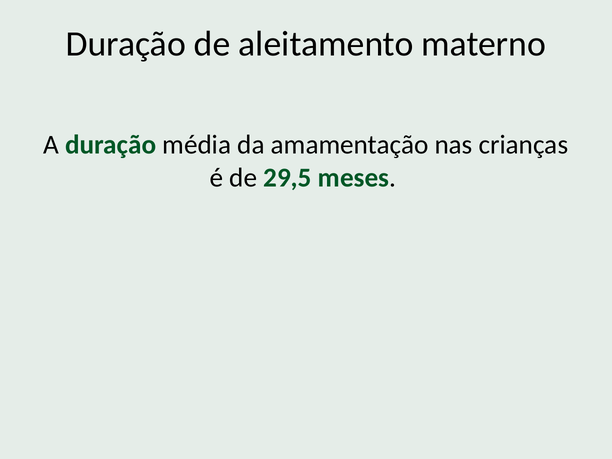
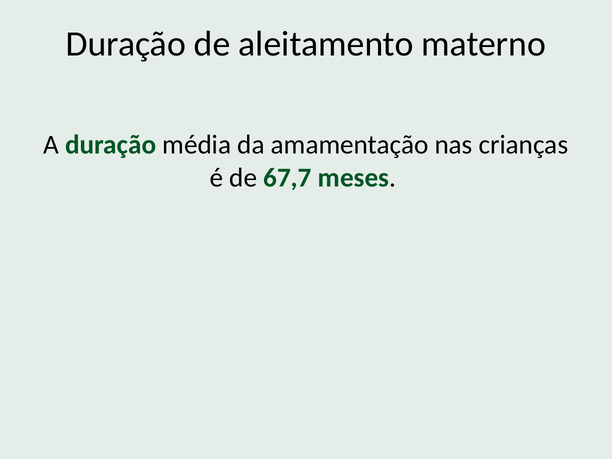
29,5: 29,5 -> 67,7 (288, 178)
